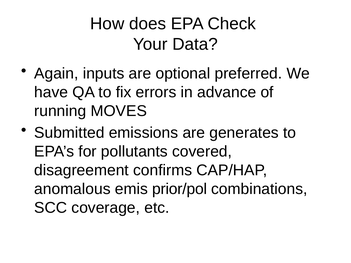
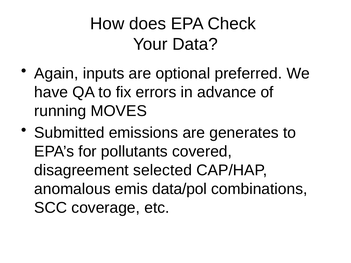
confirms: confirms -> selected (163, 170)
prior/pol: prior/pol -> data/pol (180, 189)
